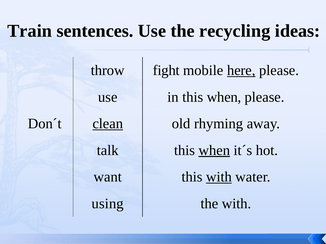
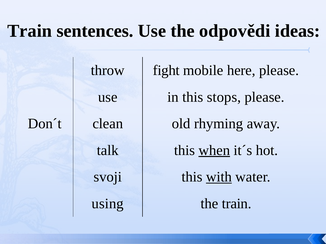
recycling: recycling -> odpovědi (235, 31)
here underline: present -> none (241, 71)
in this when: when -> stops (224, 97)
clean underline: present -> none (108, 124)
want: want -> svoji (108, 177)
the with: with -> train (237, 204)
